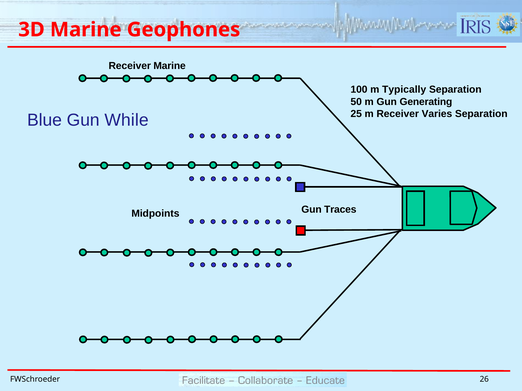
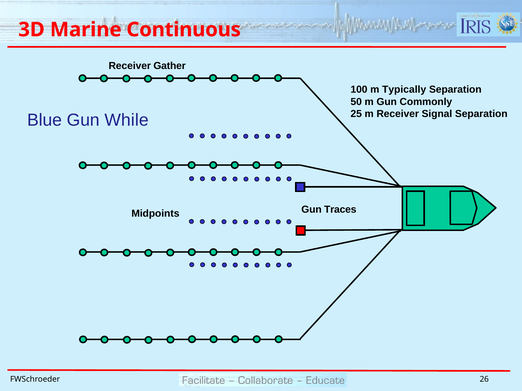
Geophones: Geophones -> Continuous (184, 30)
Receiver Marine: Marine -> Gather (170, 66)
Generating: Generating -> Commonly (426, 102)
Varies: Varies -> Signal (437, 114)
